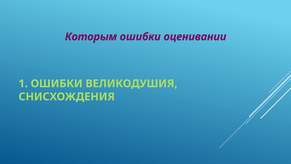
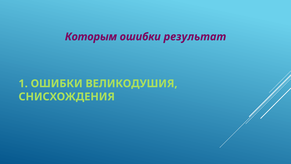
оценивании: оценивании -> результат (195, 37)
